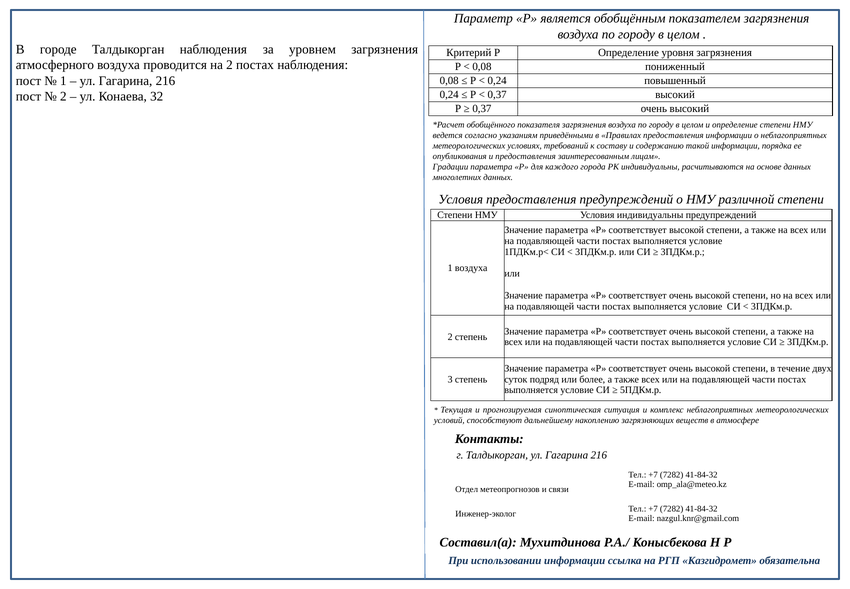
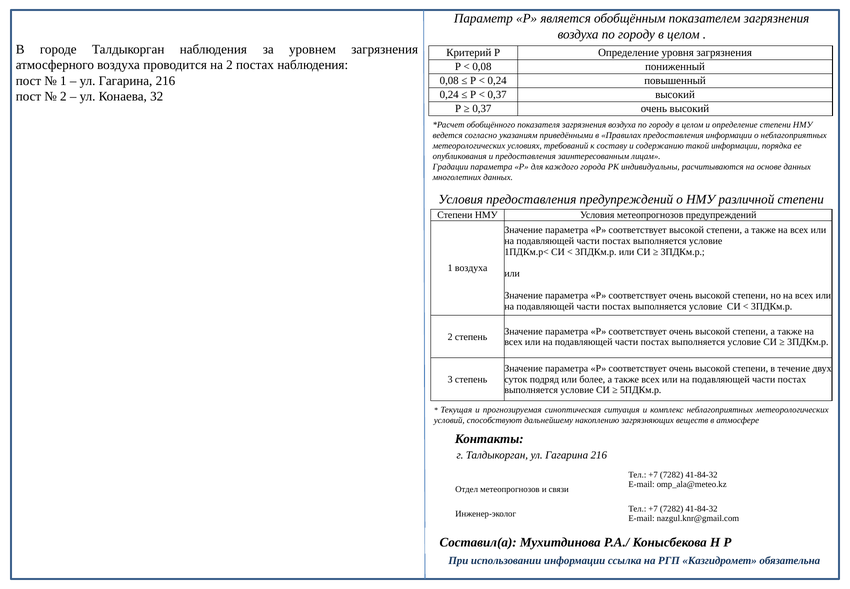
Условия индивидуальны: индивидуальны -> метеопрогнозов (650, 215)
